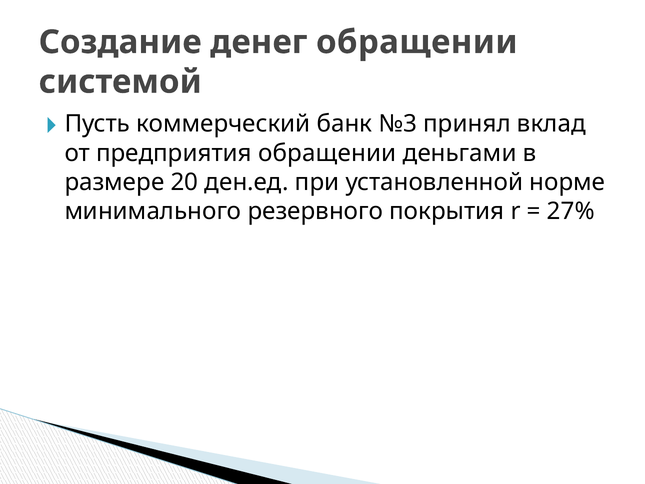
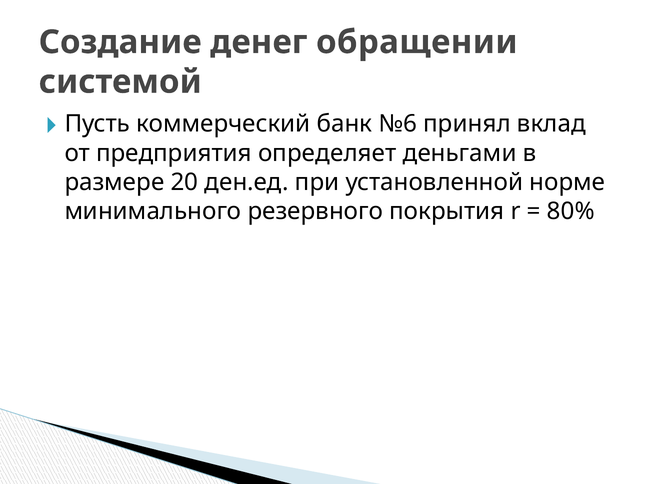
№3: №3 -> №6 (398, 124)
предприятия обращении: обращении -> определяет (327, 153)
27%: 27% -> 80% (571, 211)
